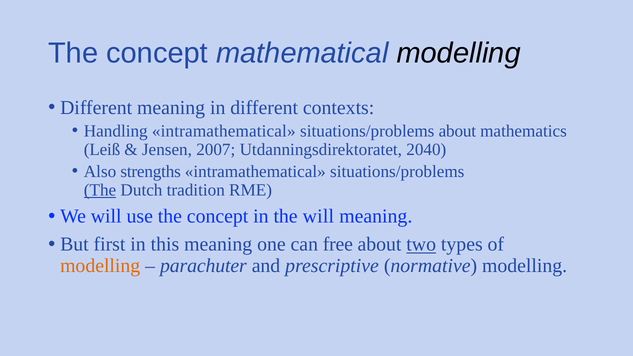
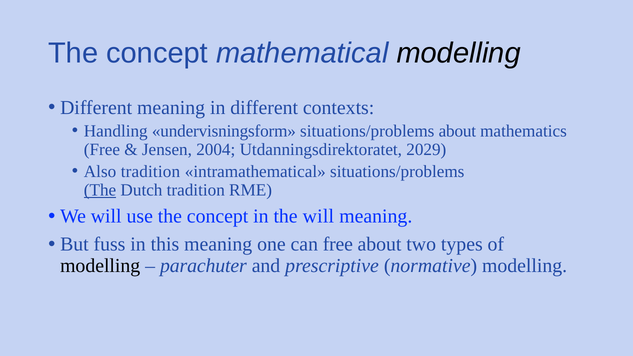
Handling intramathematical: intramathematical -> undervisningsform (224, 131)
Leiß: Leiß -> Free (102, 150)
2007: 2007 -> 2004 (216, 150)
2040: 2040 -> 2029 (426, 150)
Also strengths: strengths -> tradition (150, 171)
first: first -> fuss (110, 244)
two underline: present -> none (421, 244)
modelling colour: orange -> black (100, 266)
